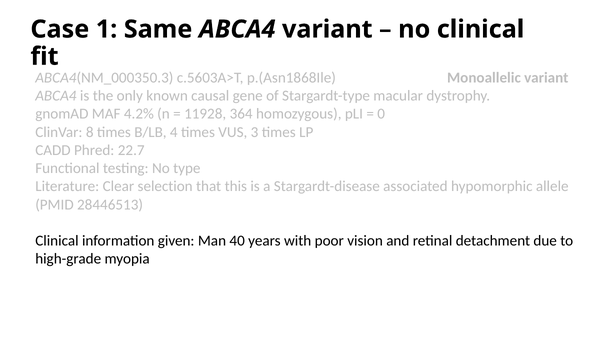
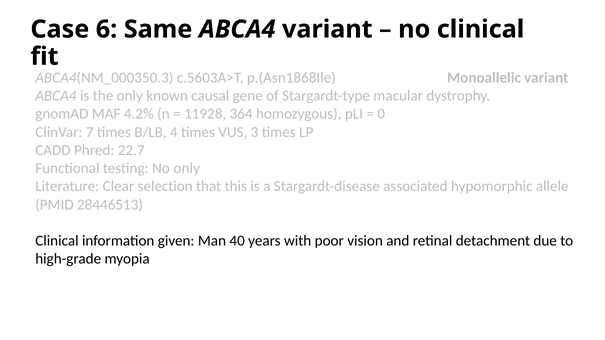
1: 1 -> 6 (107, 29)
8: 8 -> 7 (90, 132)
No type: type -> only (187, 168)
